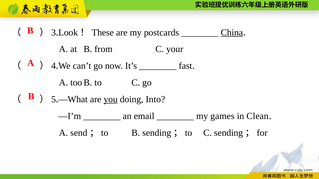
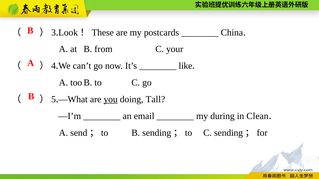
China underline: present -> none (232, 33)
fast: fast -> like (185, 66)
Into: Into -> Tall (155, 100)
games: games -> during (223, 116)
